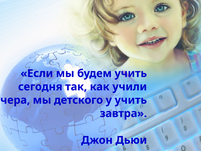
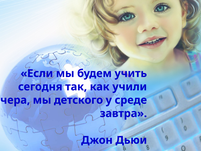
у учить: учить -> среде (131, 100)
